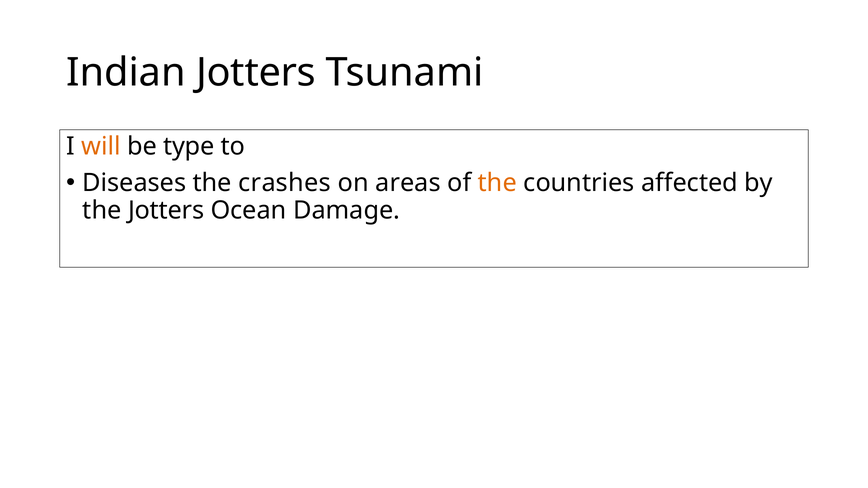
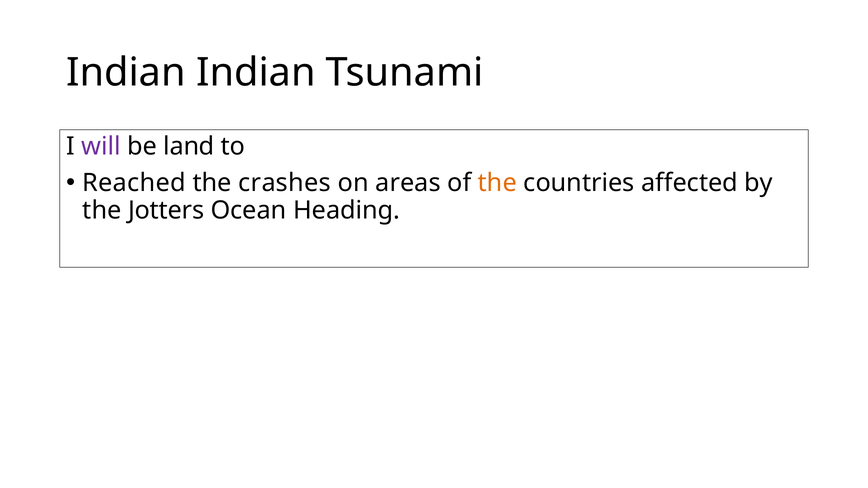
Indian Jotters: Jotters -> Indian (256, 73)
will colour: orange -> purple (101, 147)
type: type -> land (189, 147)
Diseases: Diseases -> Reached (134, 183)
Damage: Damage -> Heading (347, 210)
